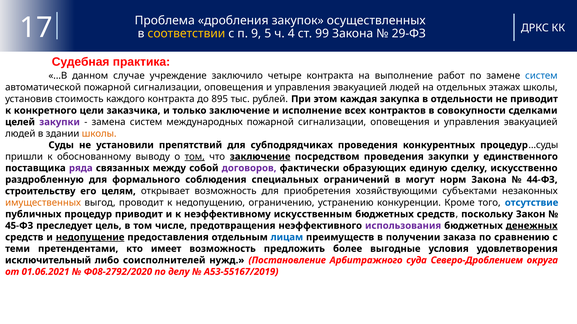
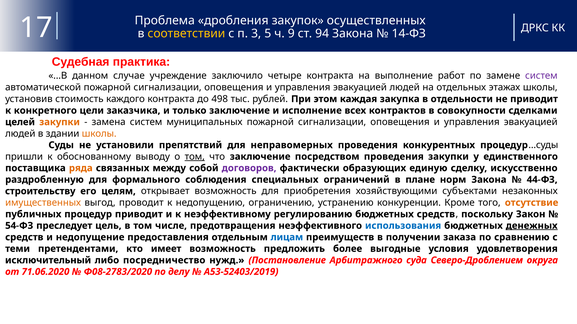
9: 9 -> 3 (256, 34)
4: 4 -> 9 (291, 34)
99: 99 -> 94 (322, 34)
29-ФЗ: 29-ФЗ -> 14-ФЗ (409, 34)
систем colour: blue -> purple (541, 76)
895: 895 -> 498 (220, 99)
закупки colour: purple -> orange (60, 122)
международных: международных -> муниципальных (205, 122)
субподрядчиках: субподрядчиках -> неправомерных (292, 145)
заключение underline: present -> none (260, 157)
ряда colour: purple -> orange (81, 168)
могут: могут -> плане (420, 180)
отсутствие colour: blue -> orange (532, 203)
искусственным: искусственным -> регулированию (313, 214)
45-ФЗ: 45-ФЗ -> 54-ФЗ (19, 226)
использования colour: purple -> blue (403, 226)
недопущение underline: present -> none (90, 238)
соисполнителей: соисполнителей -> посредничество (164, 261)
01.06.2021: 01.06.2021 -> 71.06.2020 (46, 272)
Ф08-2792/2020: Ф08-2792/2020 -> Ф08-2783/2020 (118, 272)
А53-55167/2019: А53-55167/2019 -> А53-52403/2019 (241, 272)
